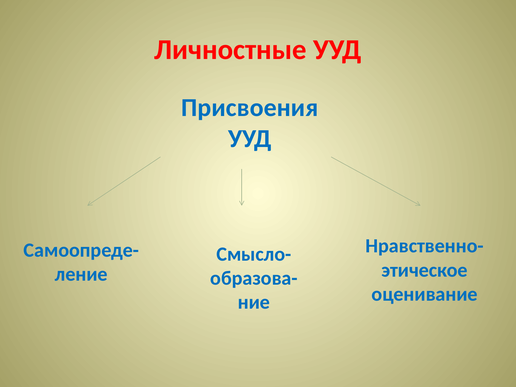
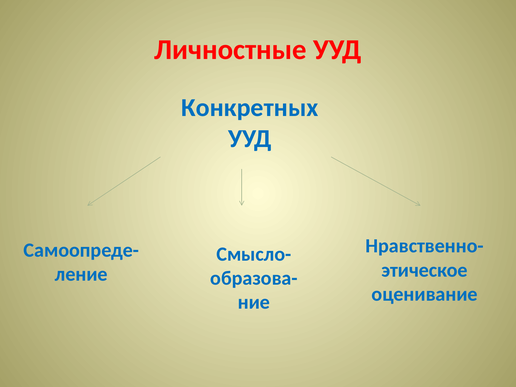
Присвоения: Присвоения -> Конкретных (250, 108)
